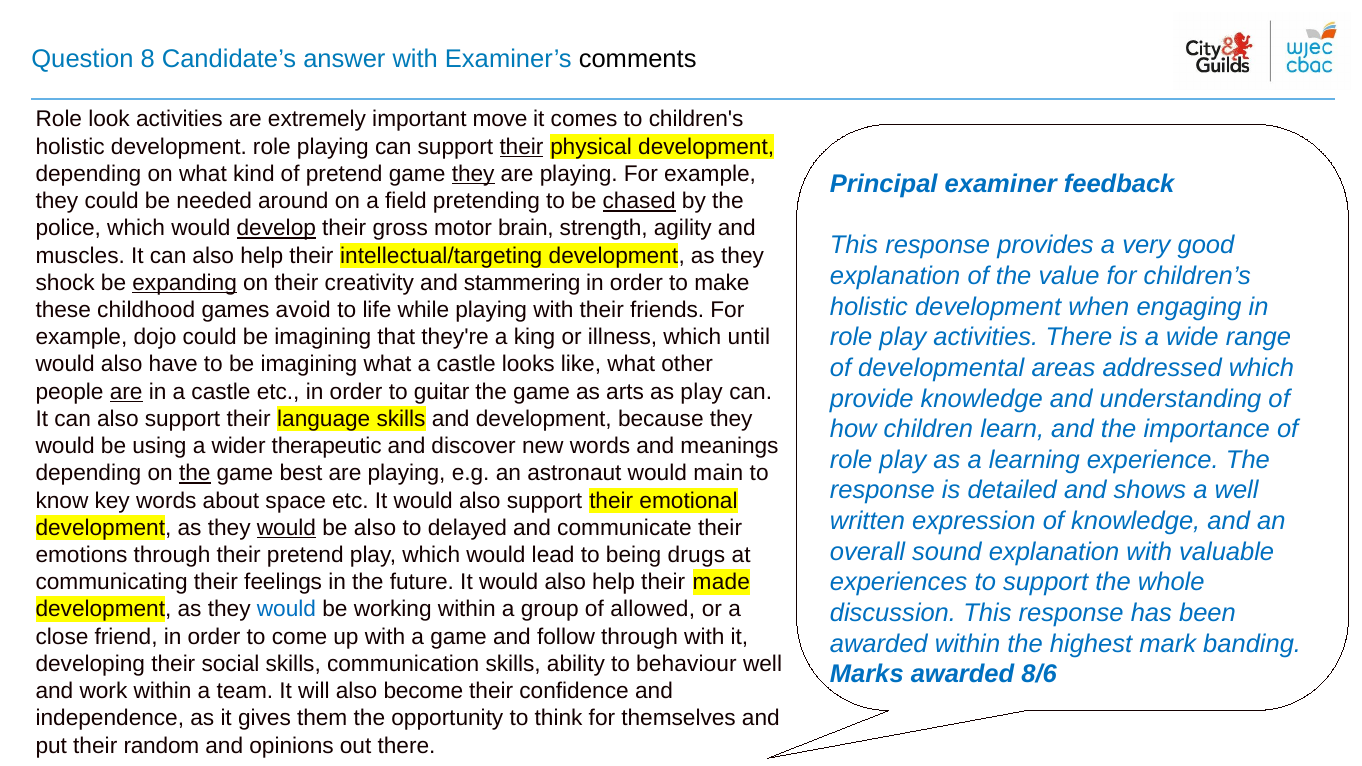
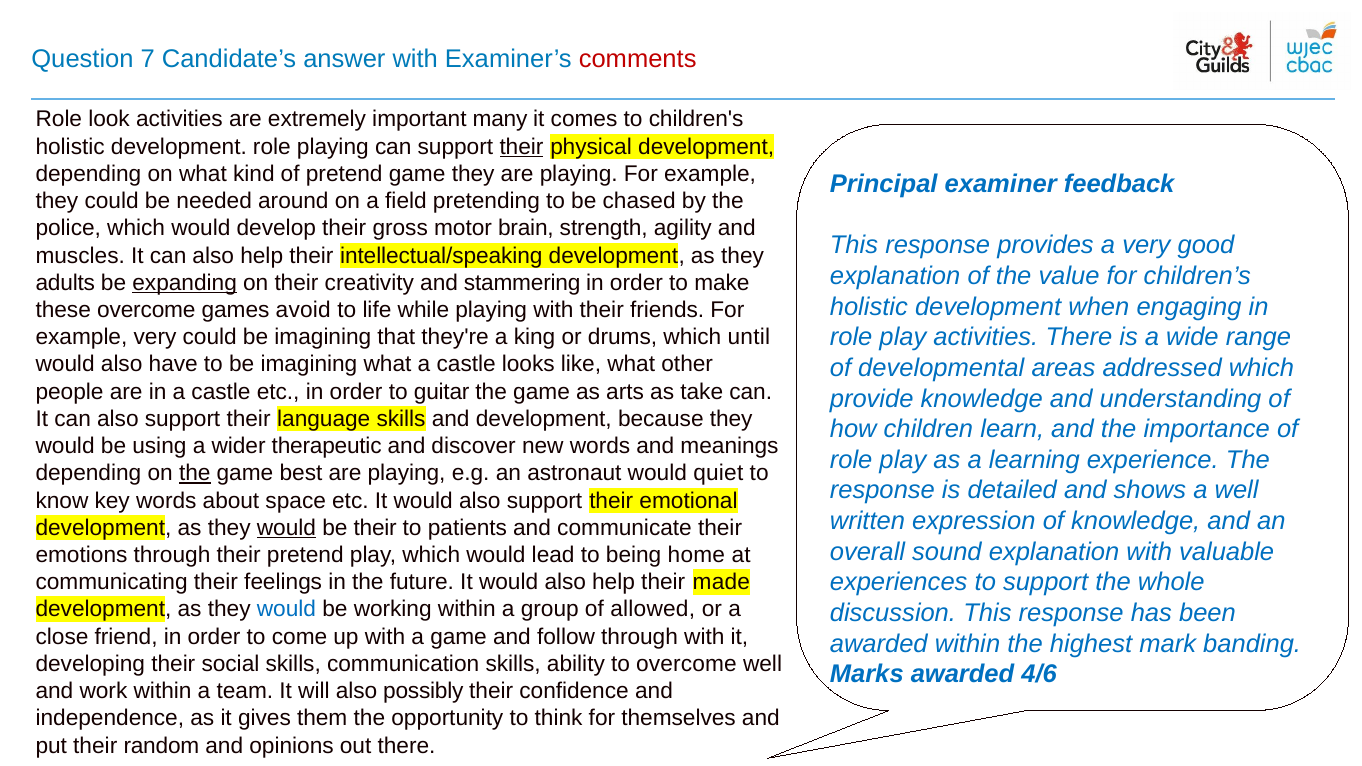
8: 8 -> 7 (148, 59)
comments colour: black -> red (638, 59)
move: move -> many (500, 120)
they underline: present -> none (473, 174)
chased underline: present -> none (639, 201)
develop underline: present -> none (276, 228)
intellectual/targeting: intellectual/targeting -> intellectual/speaking (441, 256)
shock: shock -> adults (65, 283)
these childhood: childhood -> overcome (146, 310)
dojo: dojo -> very (155, 337)
illness: illness -> drums (623, 337)
are underline: present -> none (126, 392)
as play: play -> take (702, 392)
main: main -> quiet (718, 473)
be also: also -> their (375, 528)
delayed: delayed -> patients (467, 528)
drugs: drugs -> home (696, 555)
to behaviour: behaviour -> overcome (686, 664)
8/6: 8/6 -> 4/6 (1039, 674)
become: become -> possibly (423, 691)
